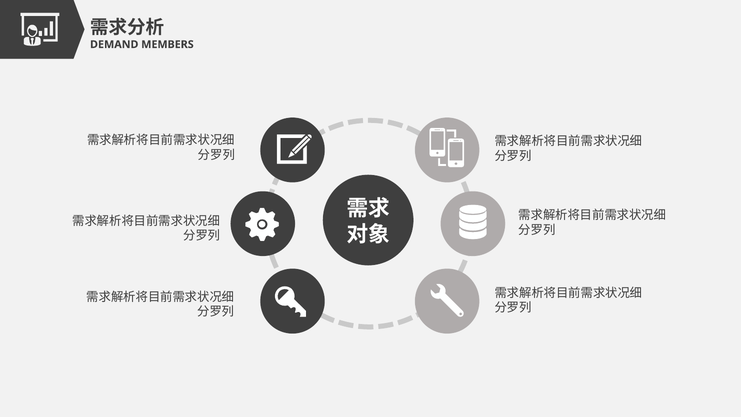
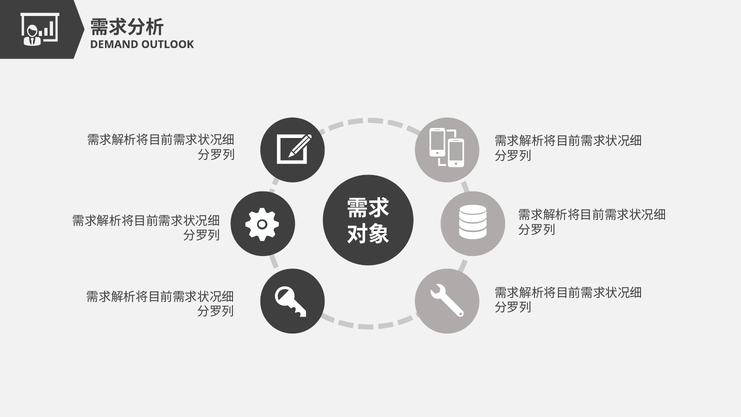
MEMBERS: MEMBERS -> OUTLOOK (168, 44)
